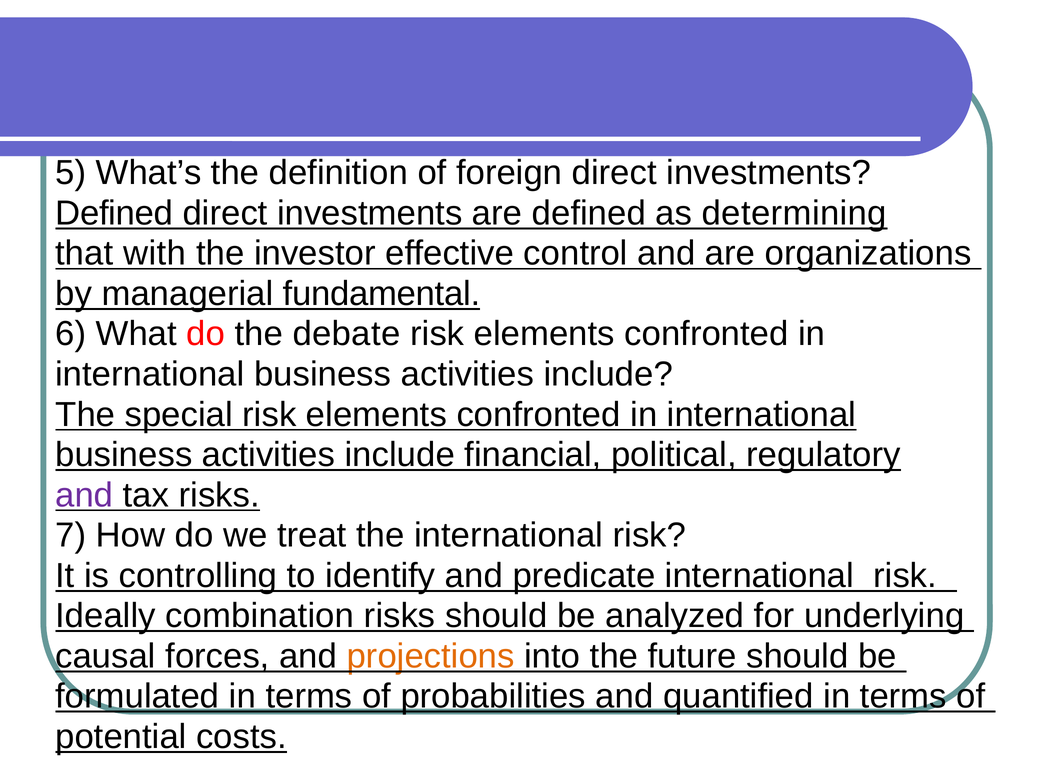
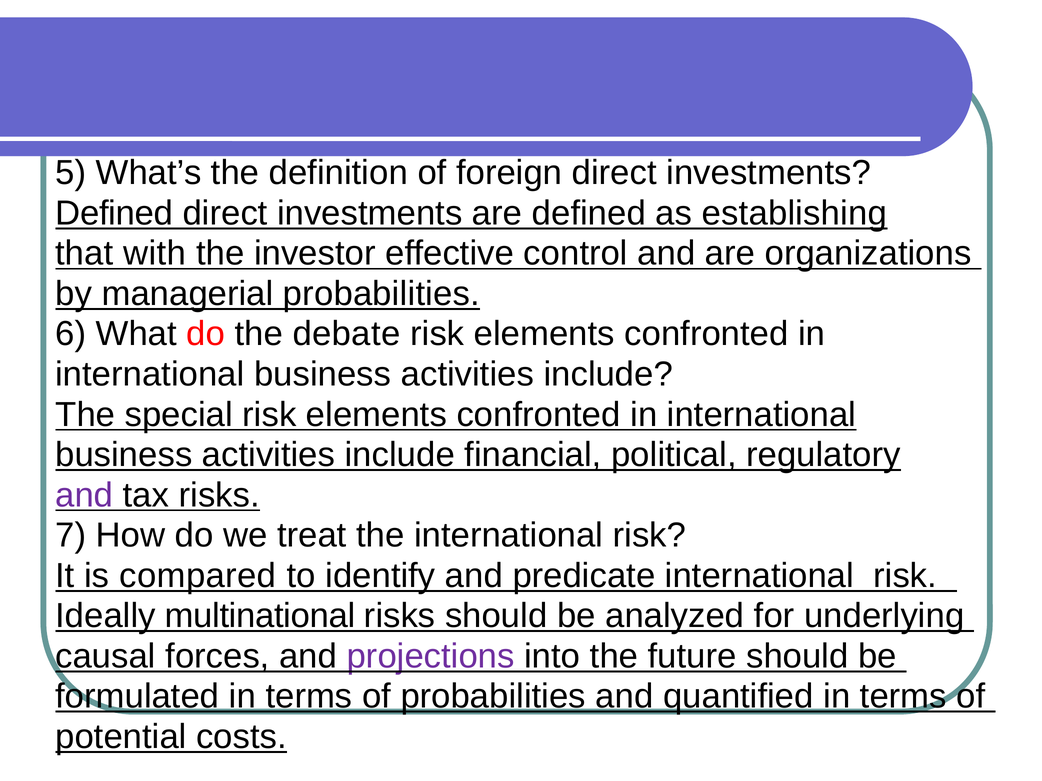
determining: determining -> establishing (794, 213)
managerial fundamental: fundamental -> probabilities (381, 294)
controlling: controlling -> compared (198, 576)
combination: combination -> multinational (260, 616)
projections colour: orange -> purple (431, 657)
